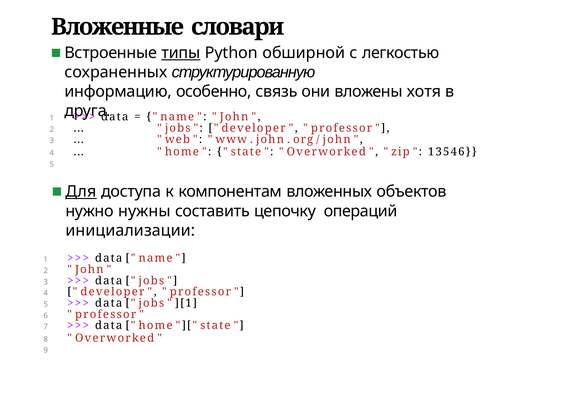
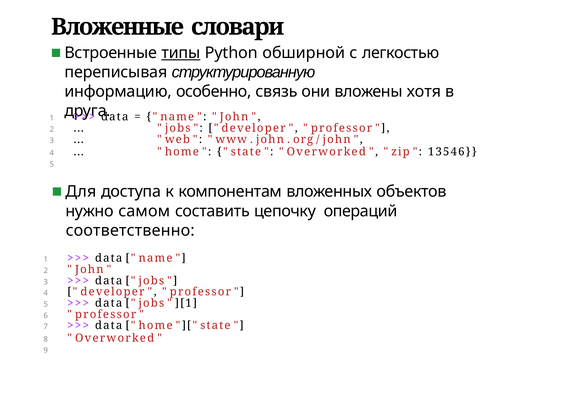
сохраненных: сохраненных -> переписывая (116, 72)
Для underline: present -> none (81, 191)
нужны: нужны -> самом (144, 211)
инициализации: инициализации -> соответственно (130, 230)
